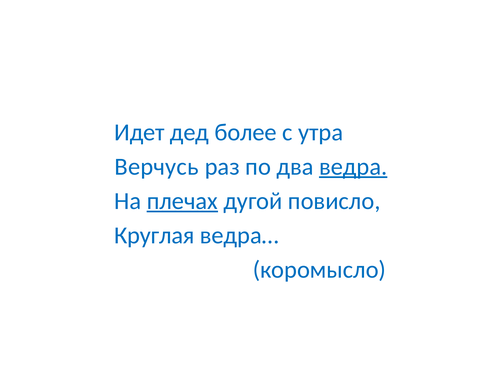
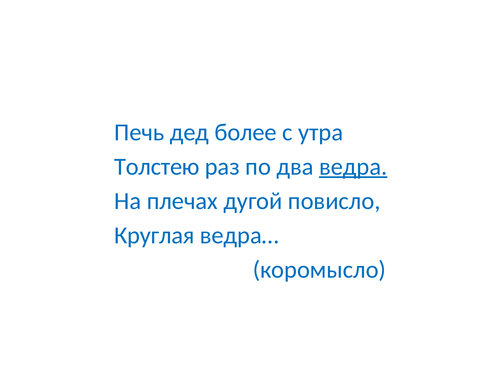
Идет: Идет -> Печь (139, 132)
Верчусь: Верчусь -> Толстею (157, 167)
плечах underline: present -> none (182, 201)
